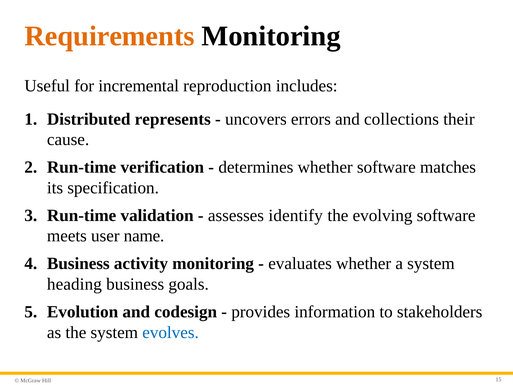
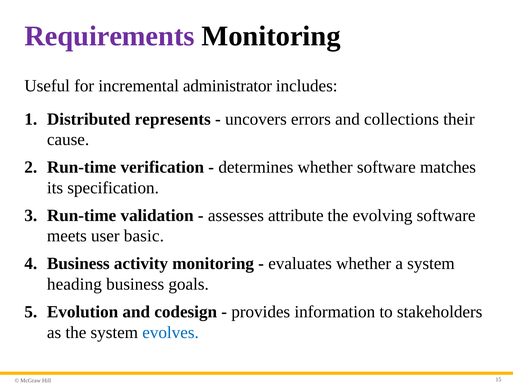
Requirements colour: orange -> purple (109, 36)
reproduction: reproduction -> administrator (227, 86)
identify: identify -> attribute (296, 215)
name: name -> basic (144, 236)
